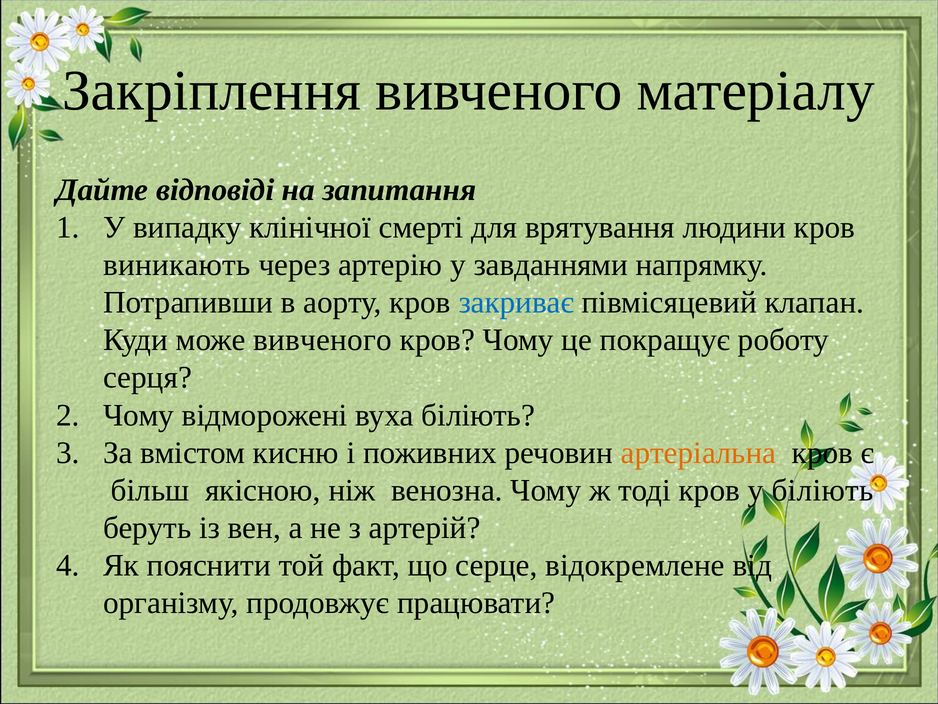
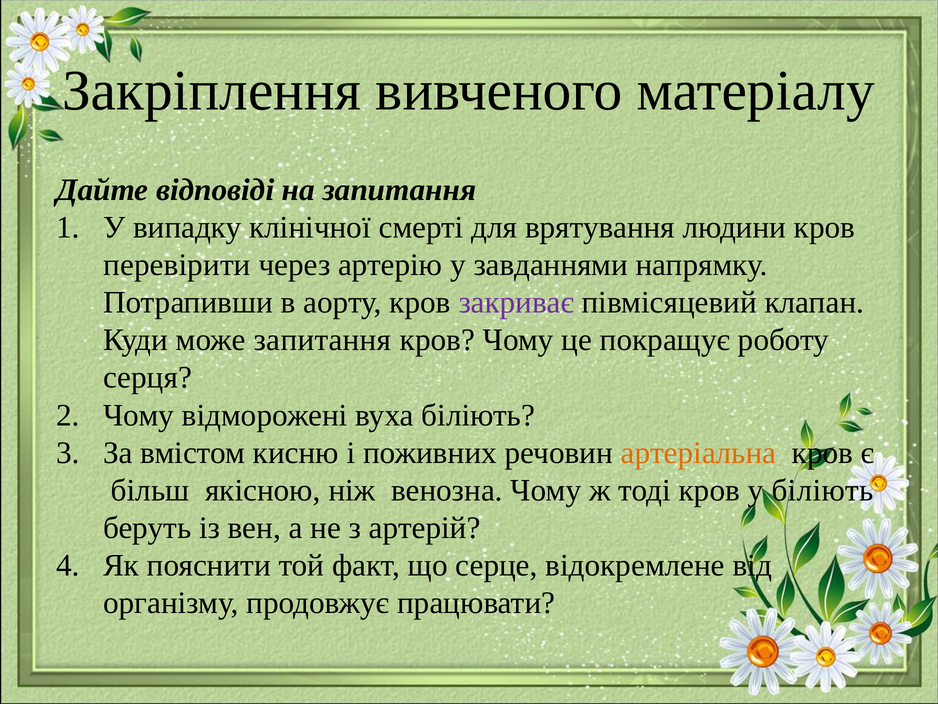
виникають: виникають -> перевірити (177, 265)
закриває colour: blue -> purple (516, 302)
може вивченого: вивченого -> запитання (323, 340)
